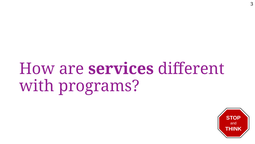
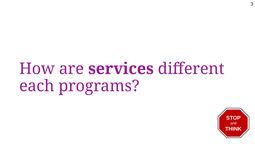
with: with -> each (37, 86)
